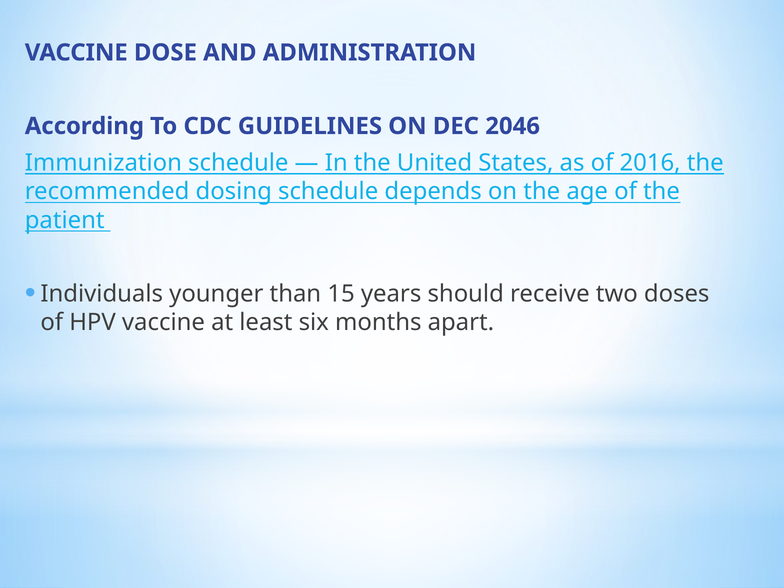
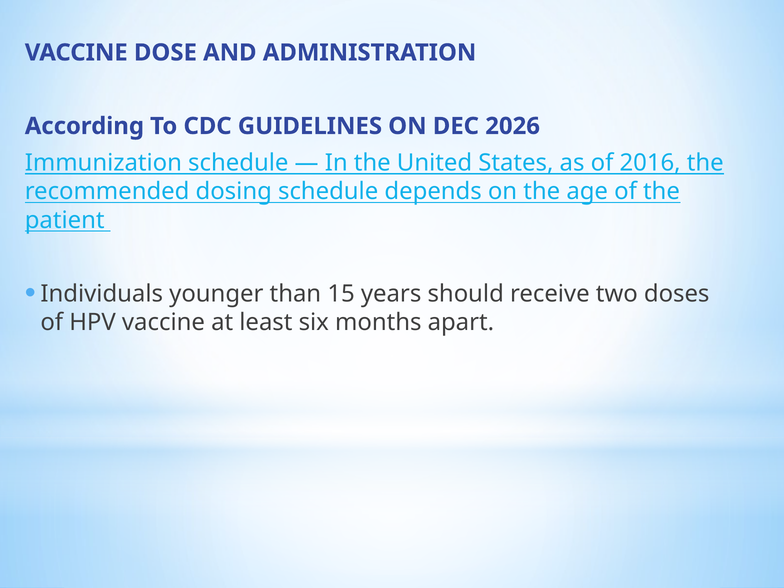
2046: 2046 -> 2026 (513, 126)
